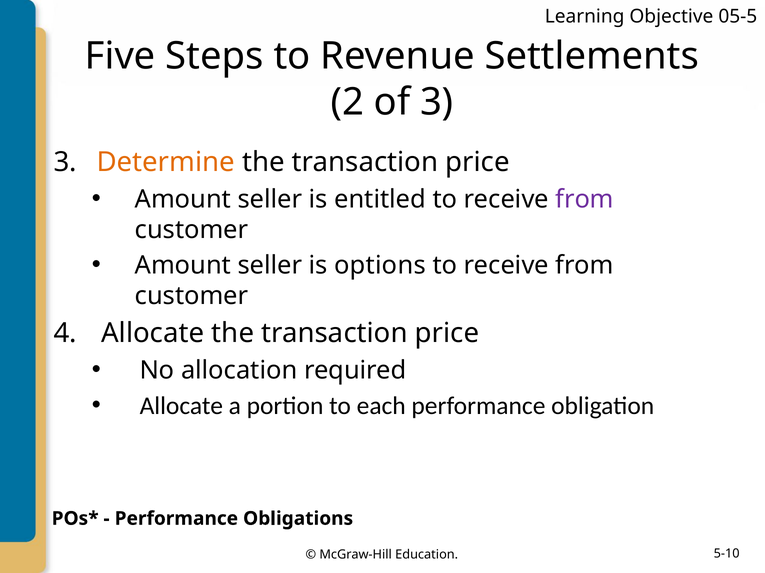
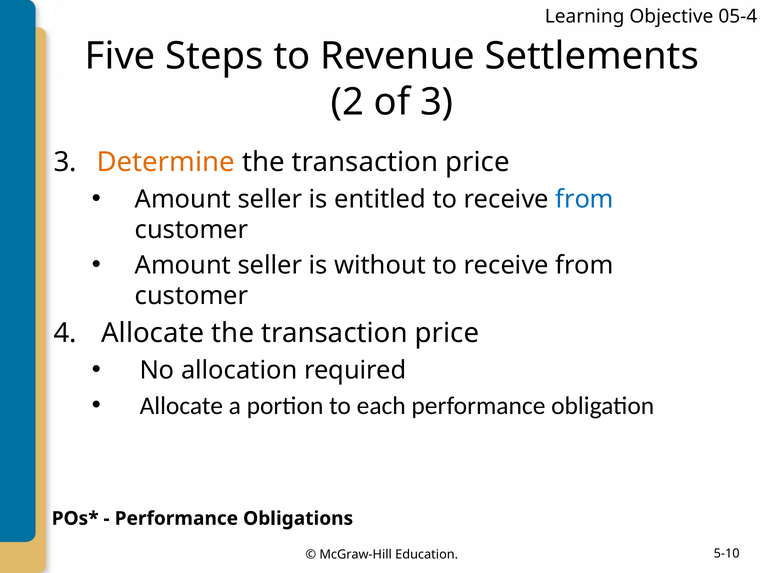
05-5: 05-5 -> 05-4 (738, 16)
from colour: purple -> blue (585, 199)
options: options -> without (380, 266)
